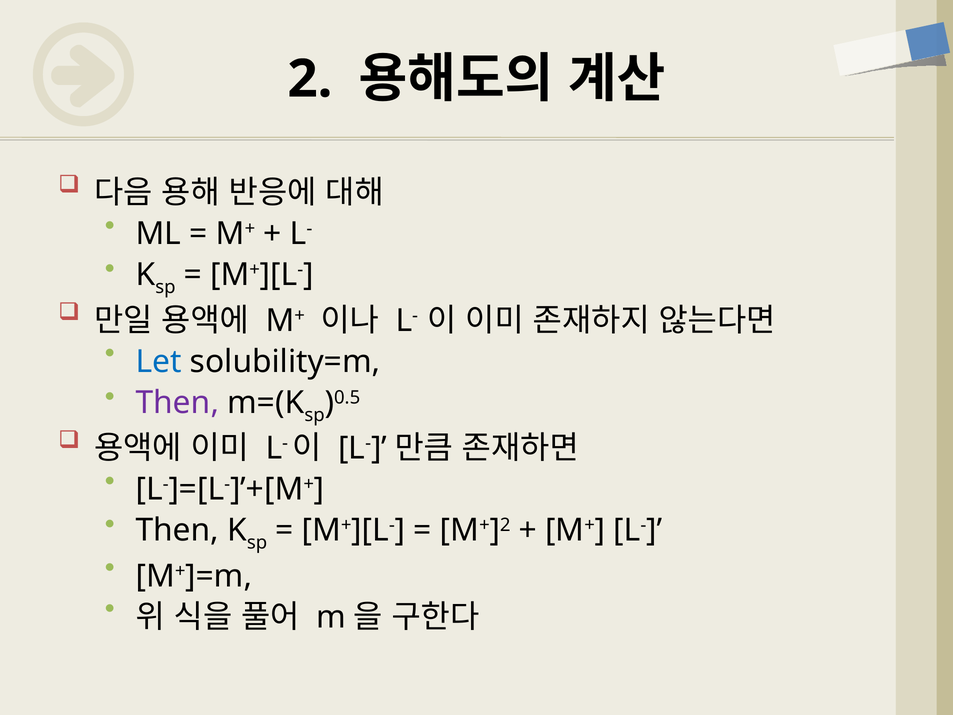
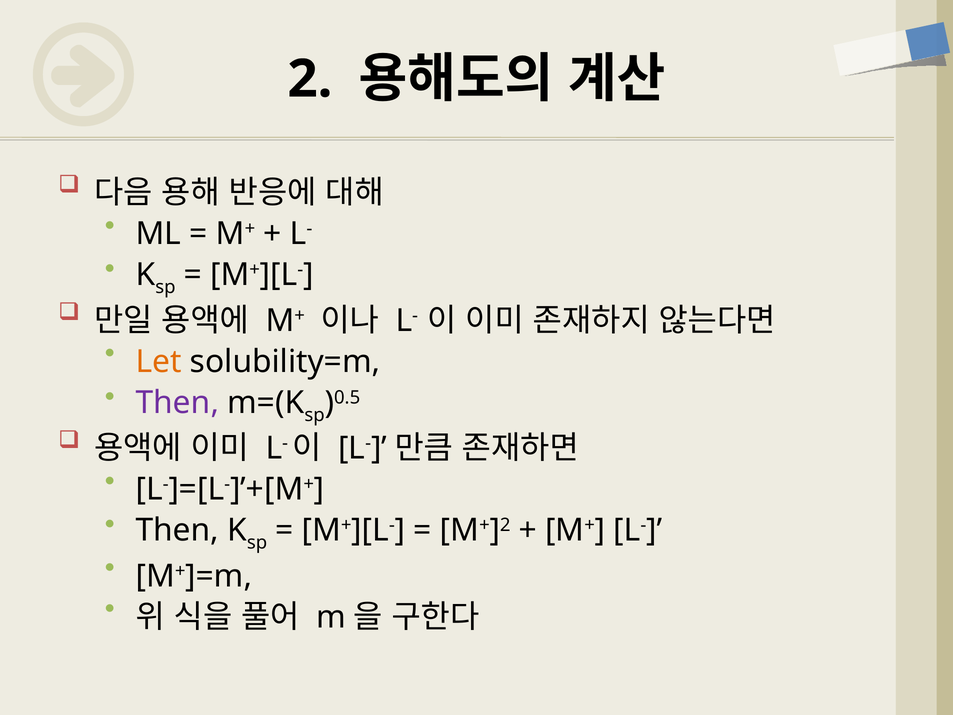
Let colour: blue -> orange (159, 362)
